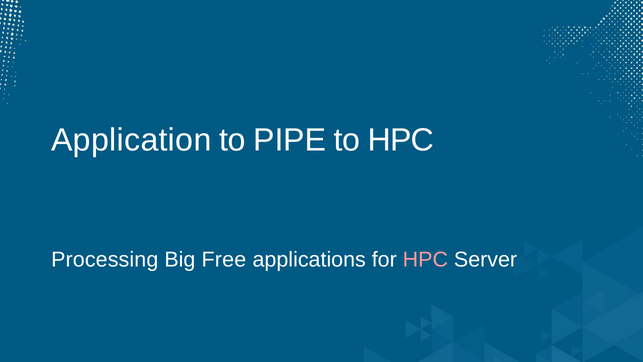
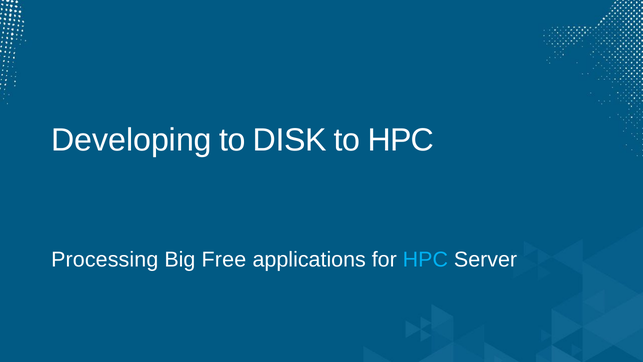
Application: Application -> Developing (131, 140)
PIPE: PIPE -> DISK (290, 140)
HPC colour: pink -> light blue (425, 260)
